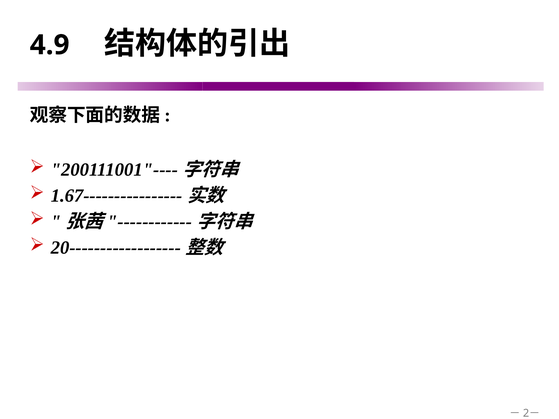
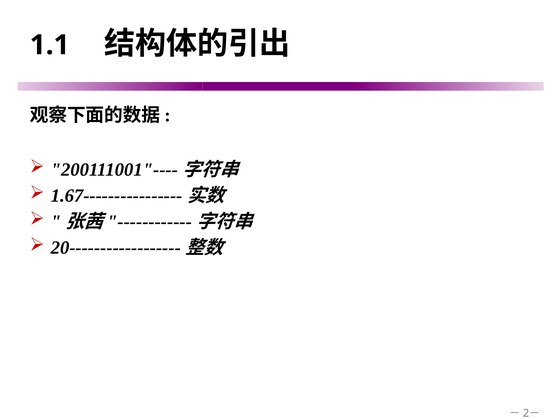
4.9: 4.9 -> 1.1 (50, 45)
